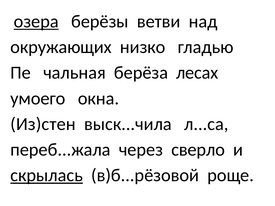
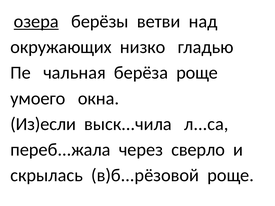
берёза лесах: лесах -> роще (197, 73)
Из)стен: Из)стен -> Из)если (43, 124)
скрылась underline: present -> none (47, 176)
